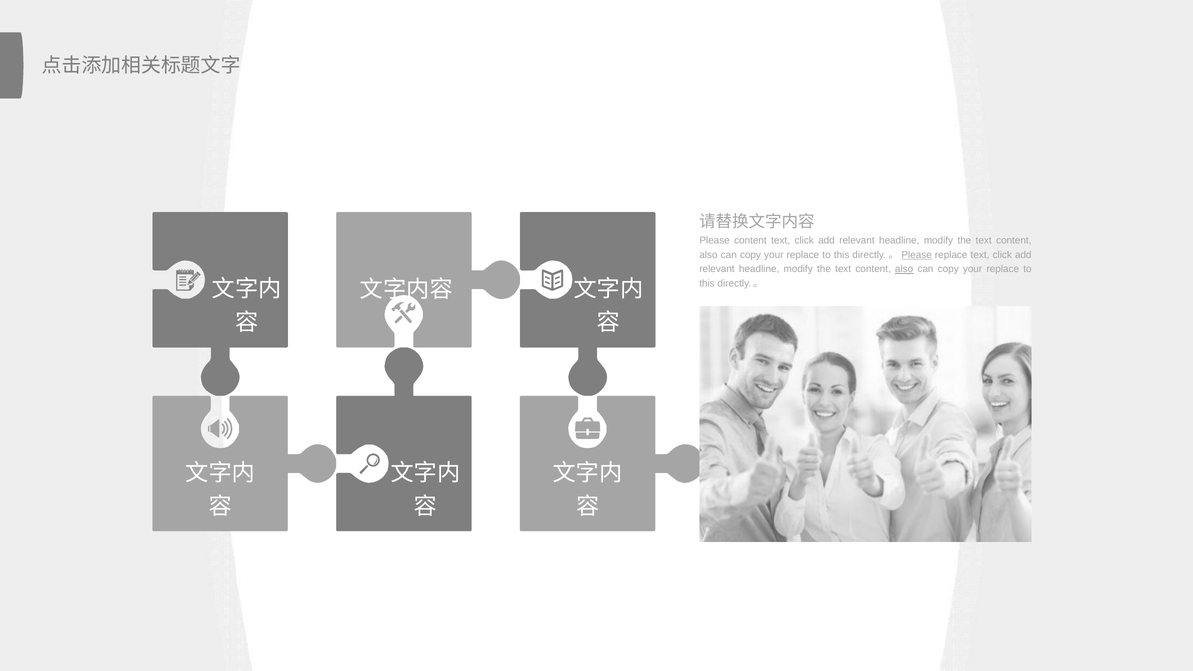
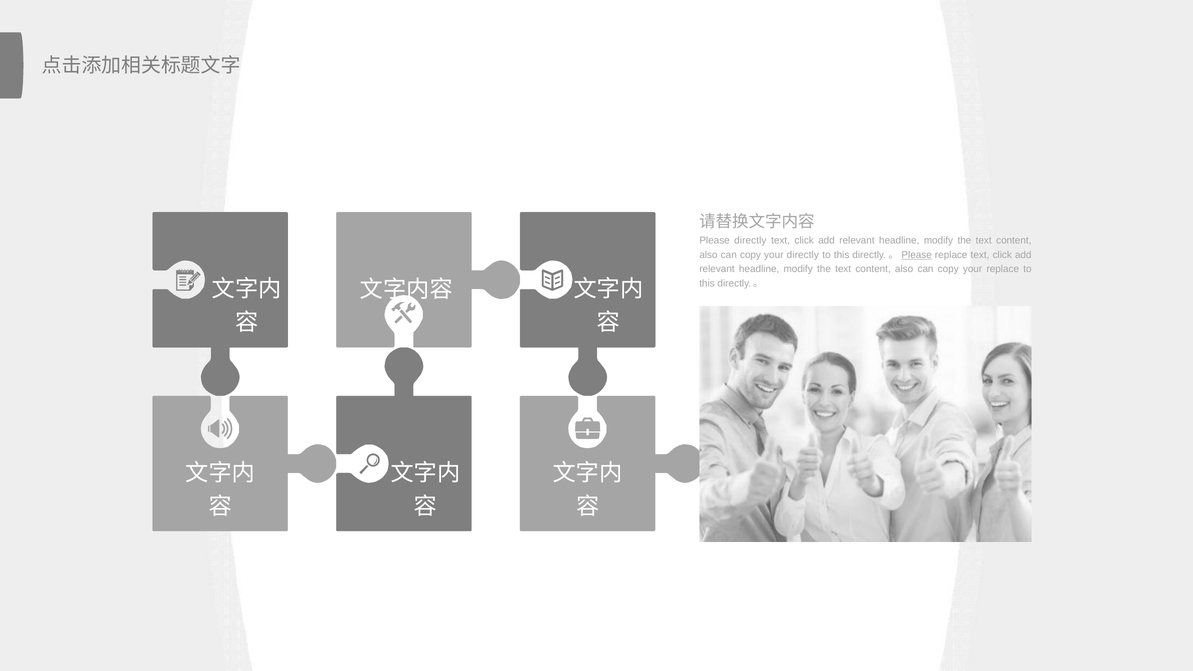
Please content: content -> directly (750, 241)
replace: replace -> directly (803, 255)
also underline: present -> none (904, 269)
